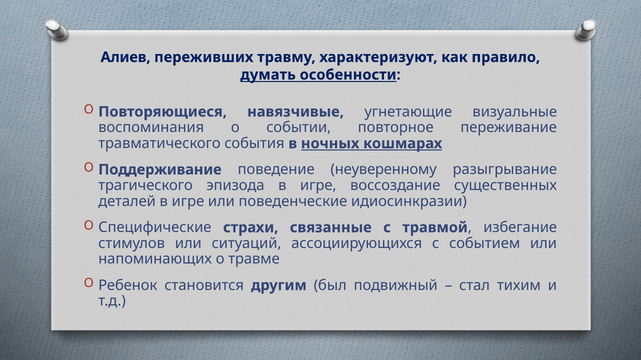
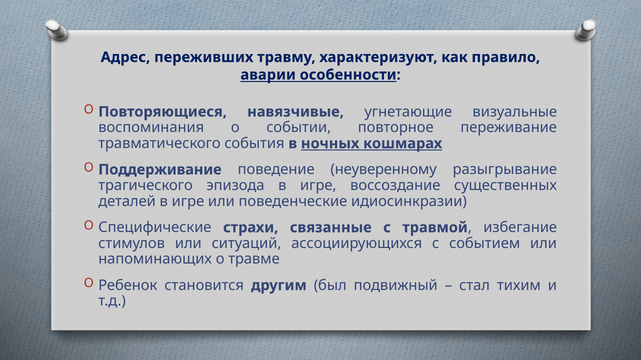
Алиев: Алиев -> Адрес (125, 57)
думать: думать -> аварии (268, 75)
